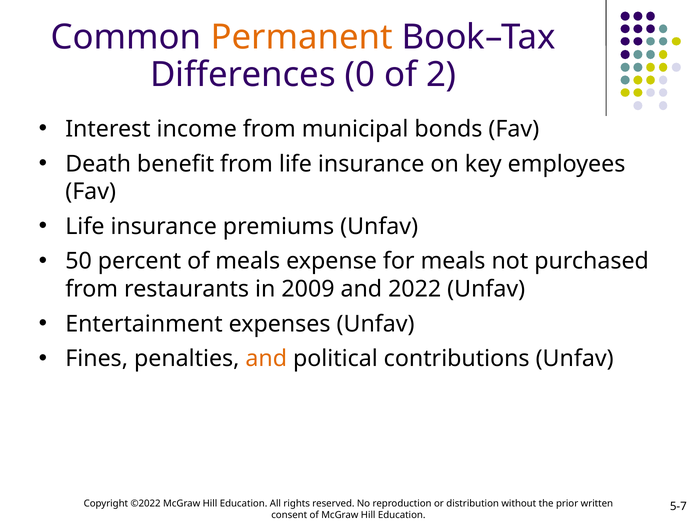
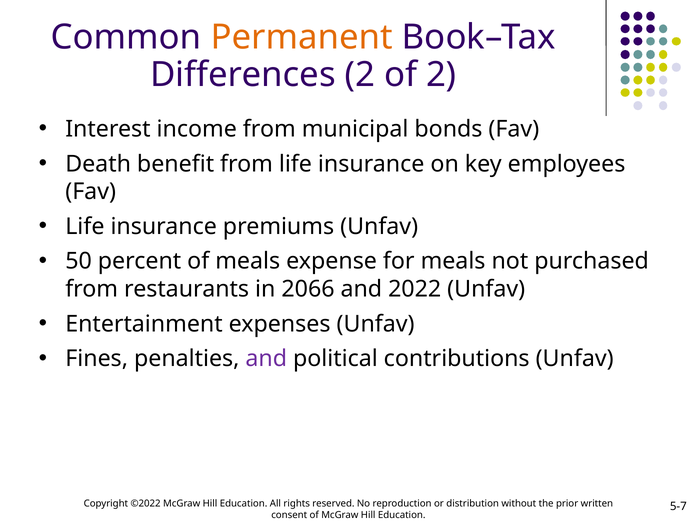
Differences 0: 0 -> 2 (360, 75)
2009: 2009 -> 2066 (308, 289)
and colour: orange -> purple (266, 359)
